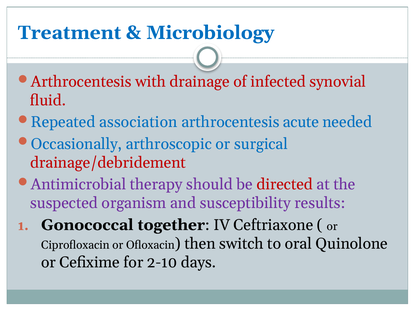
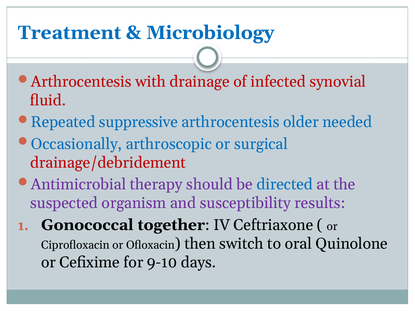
association: association -> suppressive (138, 122)
acute: acute -> older (301, 122)
directed colour: red -> blue (285, 185)
2-10: 2-10 -> 9-10 (162, 262)
